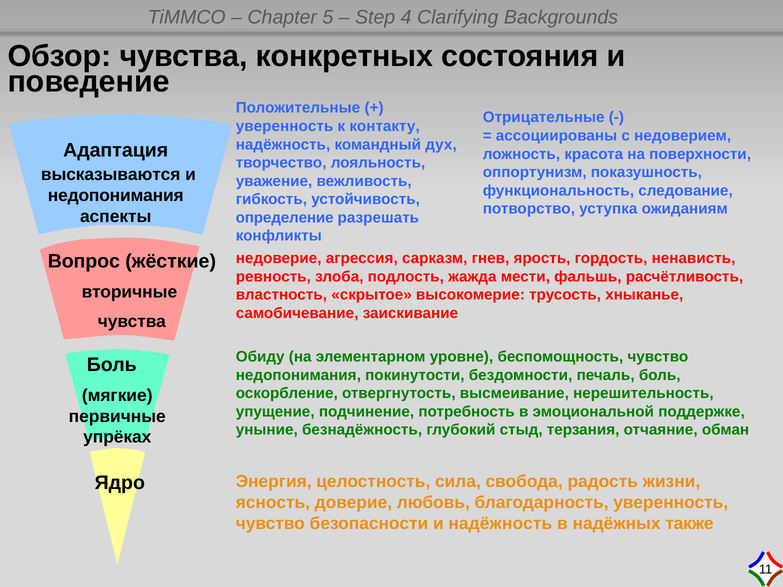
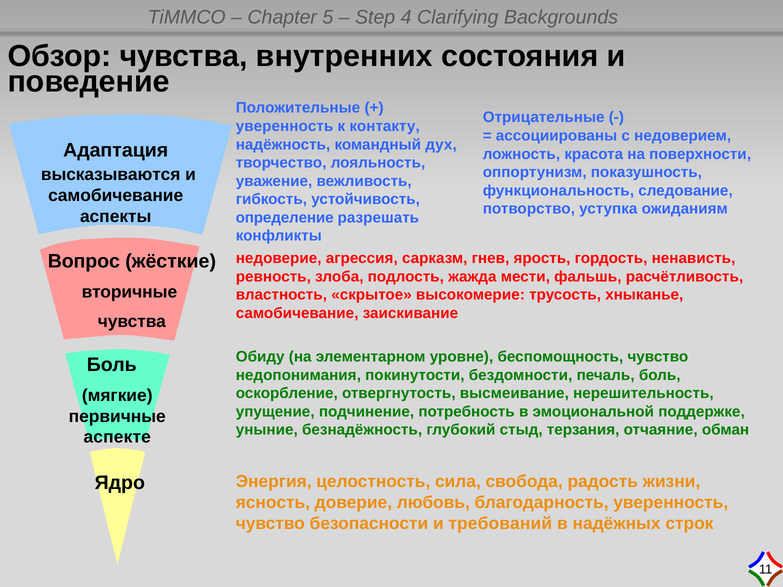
конкретных: конкретных -> внутренних (344, 56)
недопонимания: недопонимания -> самобичевание (116, 196)
упрёках: упрёках -> аспекте (117, 437)
и надёжность: надёжность -> требований (500, 524)
также: также -> строк (689, 524)
